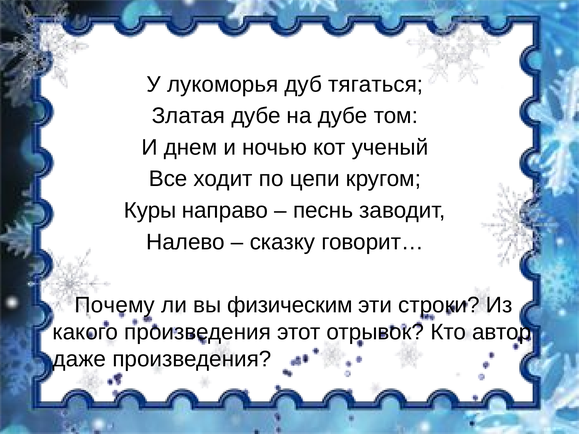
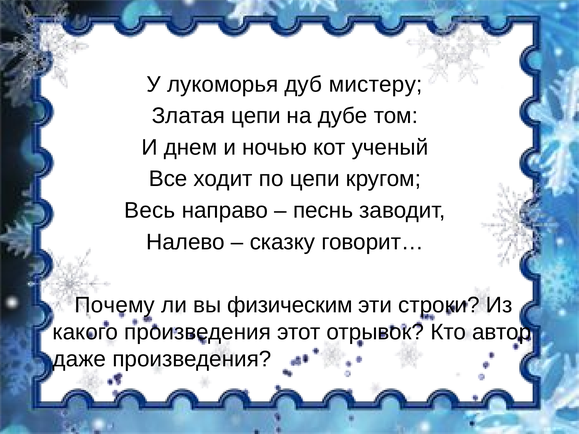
тягаться: тягаться -> мистеру (376, 84)
Златая дубе: дубе -> цепи (256, 116)
Куры: Куры -> Весь (150, 211)
